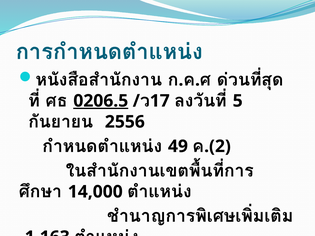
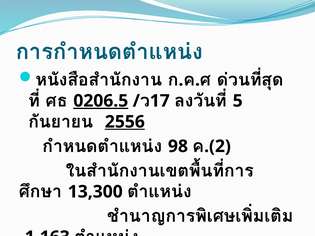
2556 underline: none -> present (125, 122)
49: 49 -> 98 (178, 146)
14,000: 14,000 -> 13,300 (95, 192)
